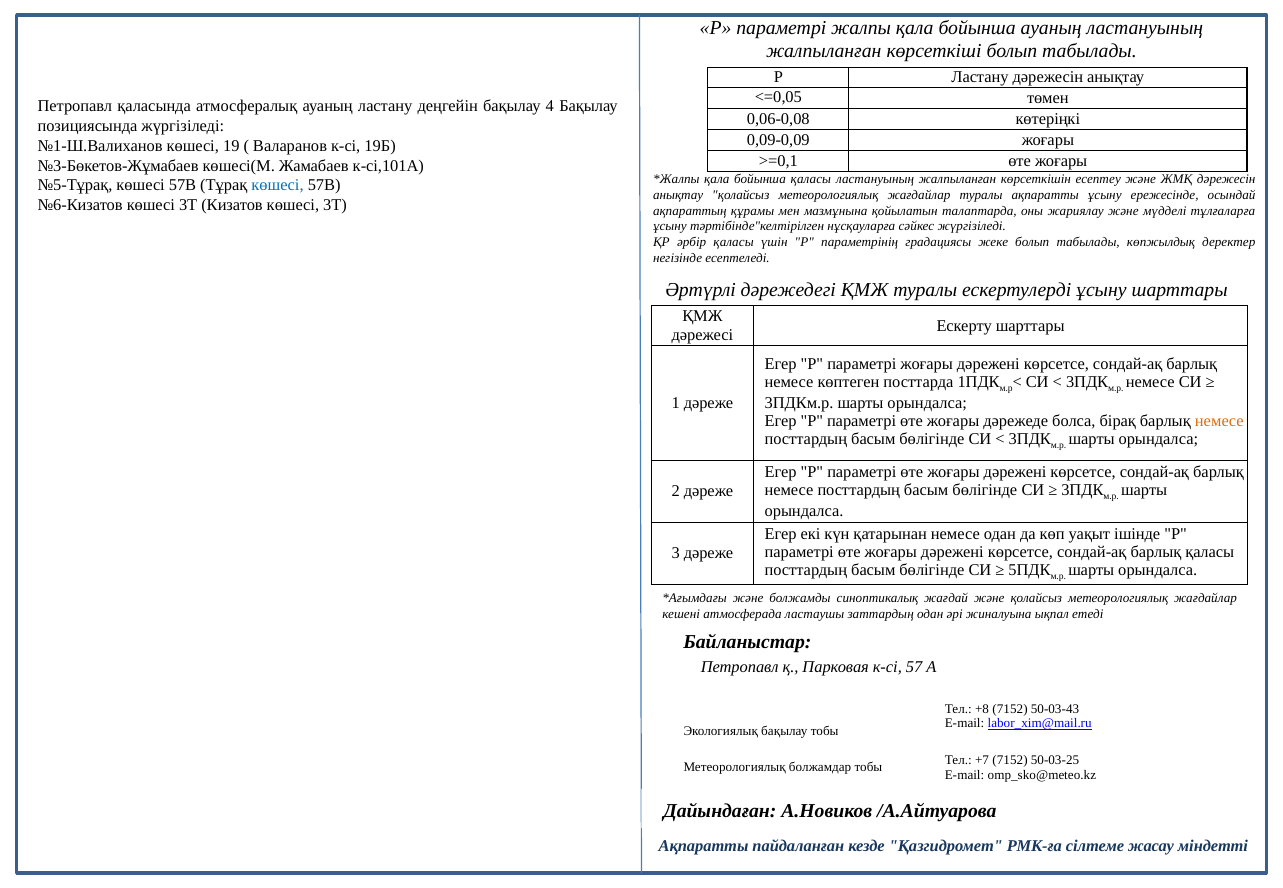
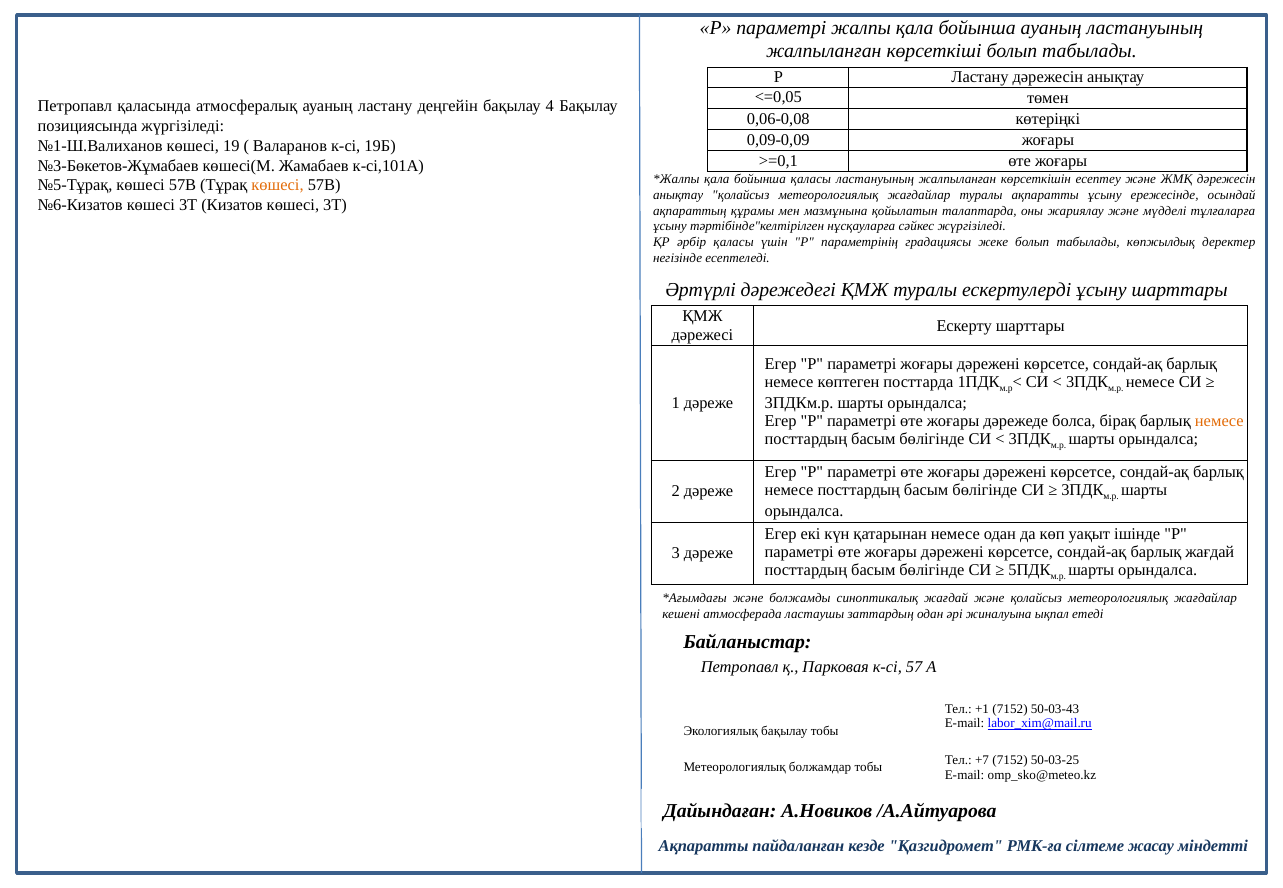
көшесі colour: blue -> orange (278, 186)
барлық қаласы: қаласы -> жағдай (1210, 552)
+8: +8 -> +1 (982, 709)
